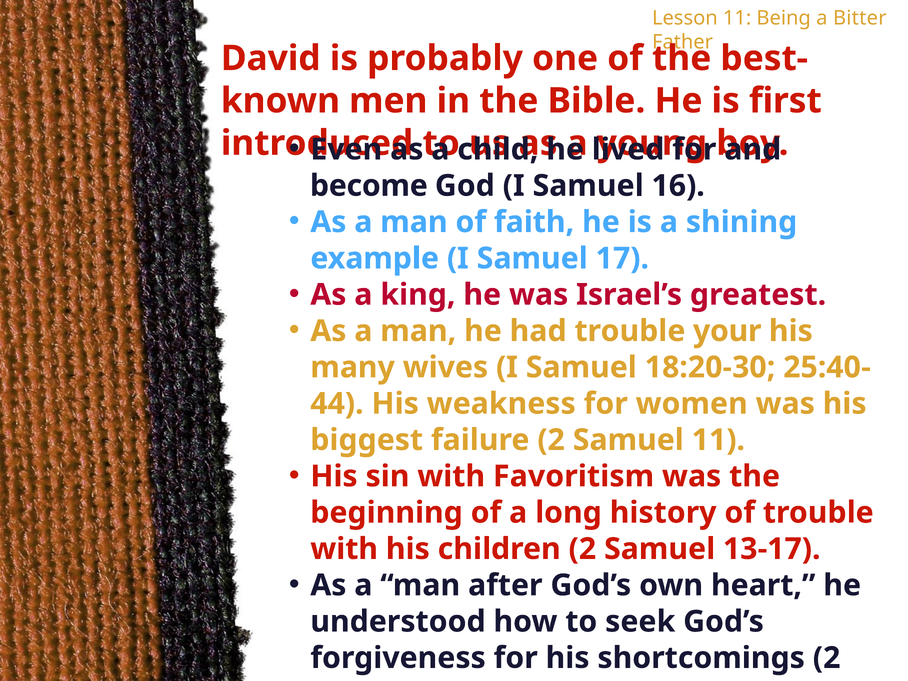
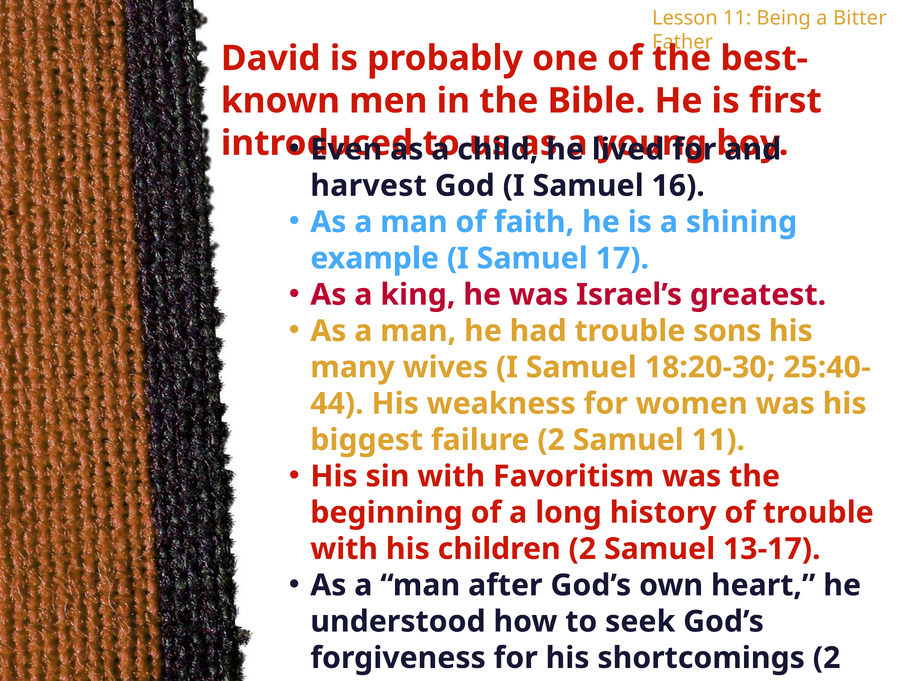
become: become -> harvest (369, 186)
your: your -> sons (727, 331)
